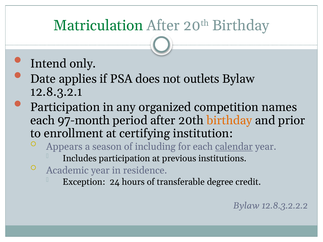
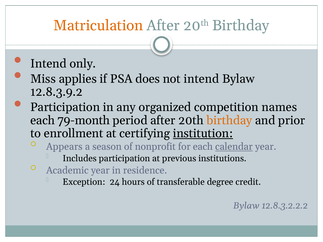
Matriculation colour: green -> orange (98, 25)
Date: Date -> Miss (43, 79)
not outlets: outlets -> intend (201, 79)
12.8.3.2.1: 12.8.3.2.1 -> 12.8.3.9.2 (57, 92)
97-month: 97-month -> 79-month (84, 120)
institution underline: none -> present (203, 133)
including: including -> nonprofit (155, 147)
